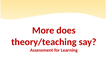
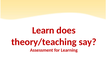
More: More -> Learn (43, 31)
